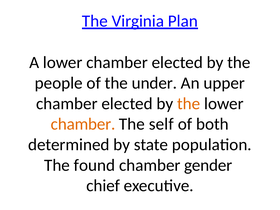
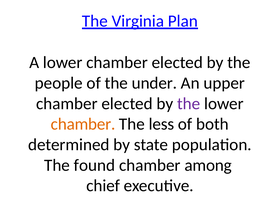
the colour: orange -> purple (189, 104)
self: self -> less (161, 124)
gender: gender -> among (208, 165)
